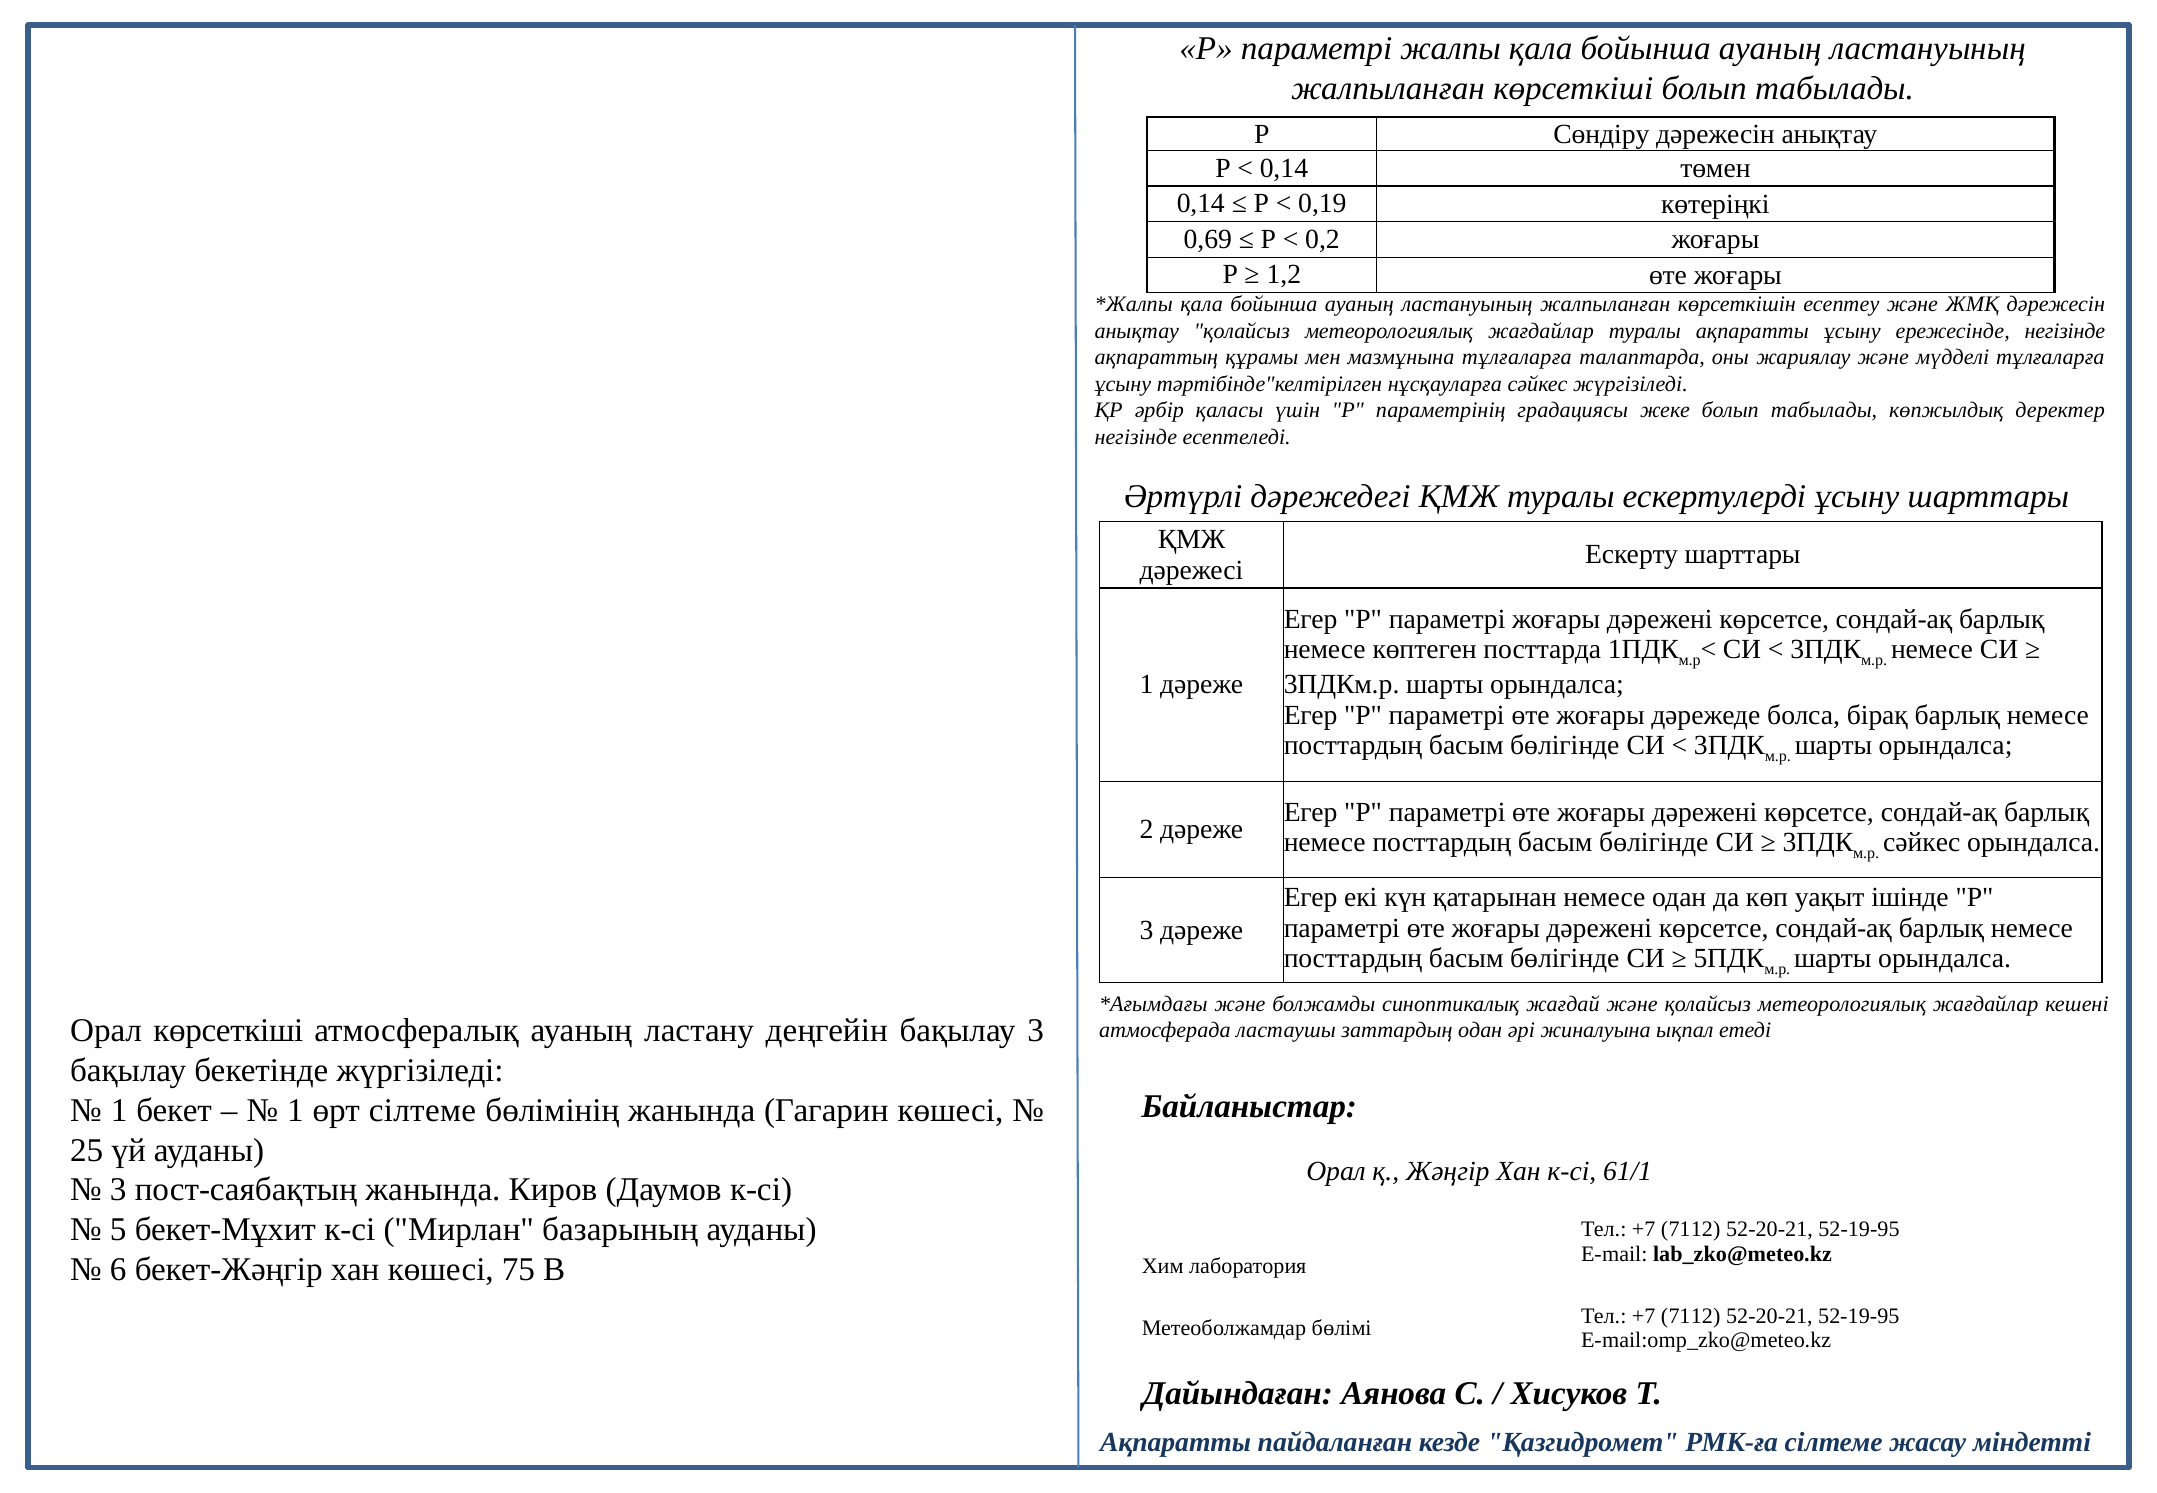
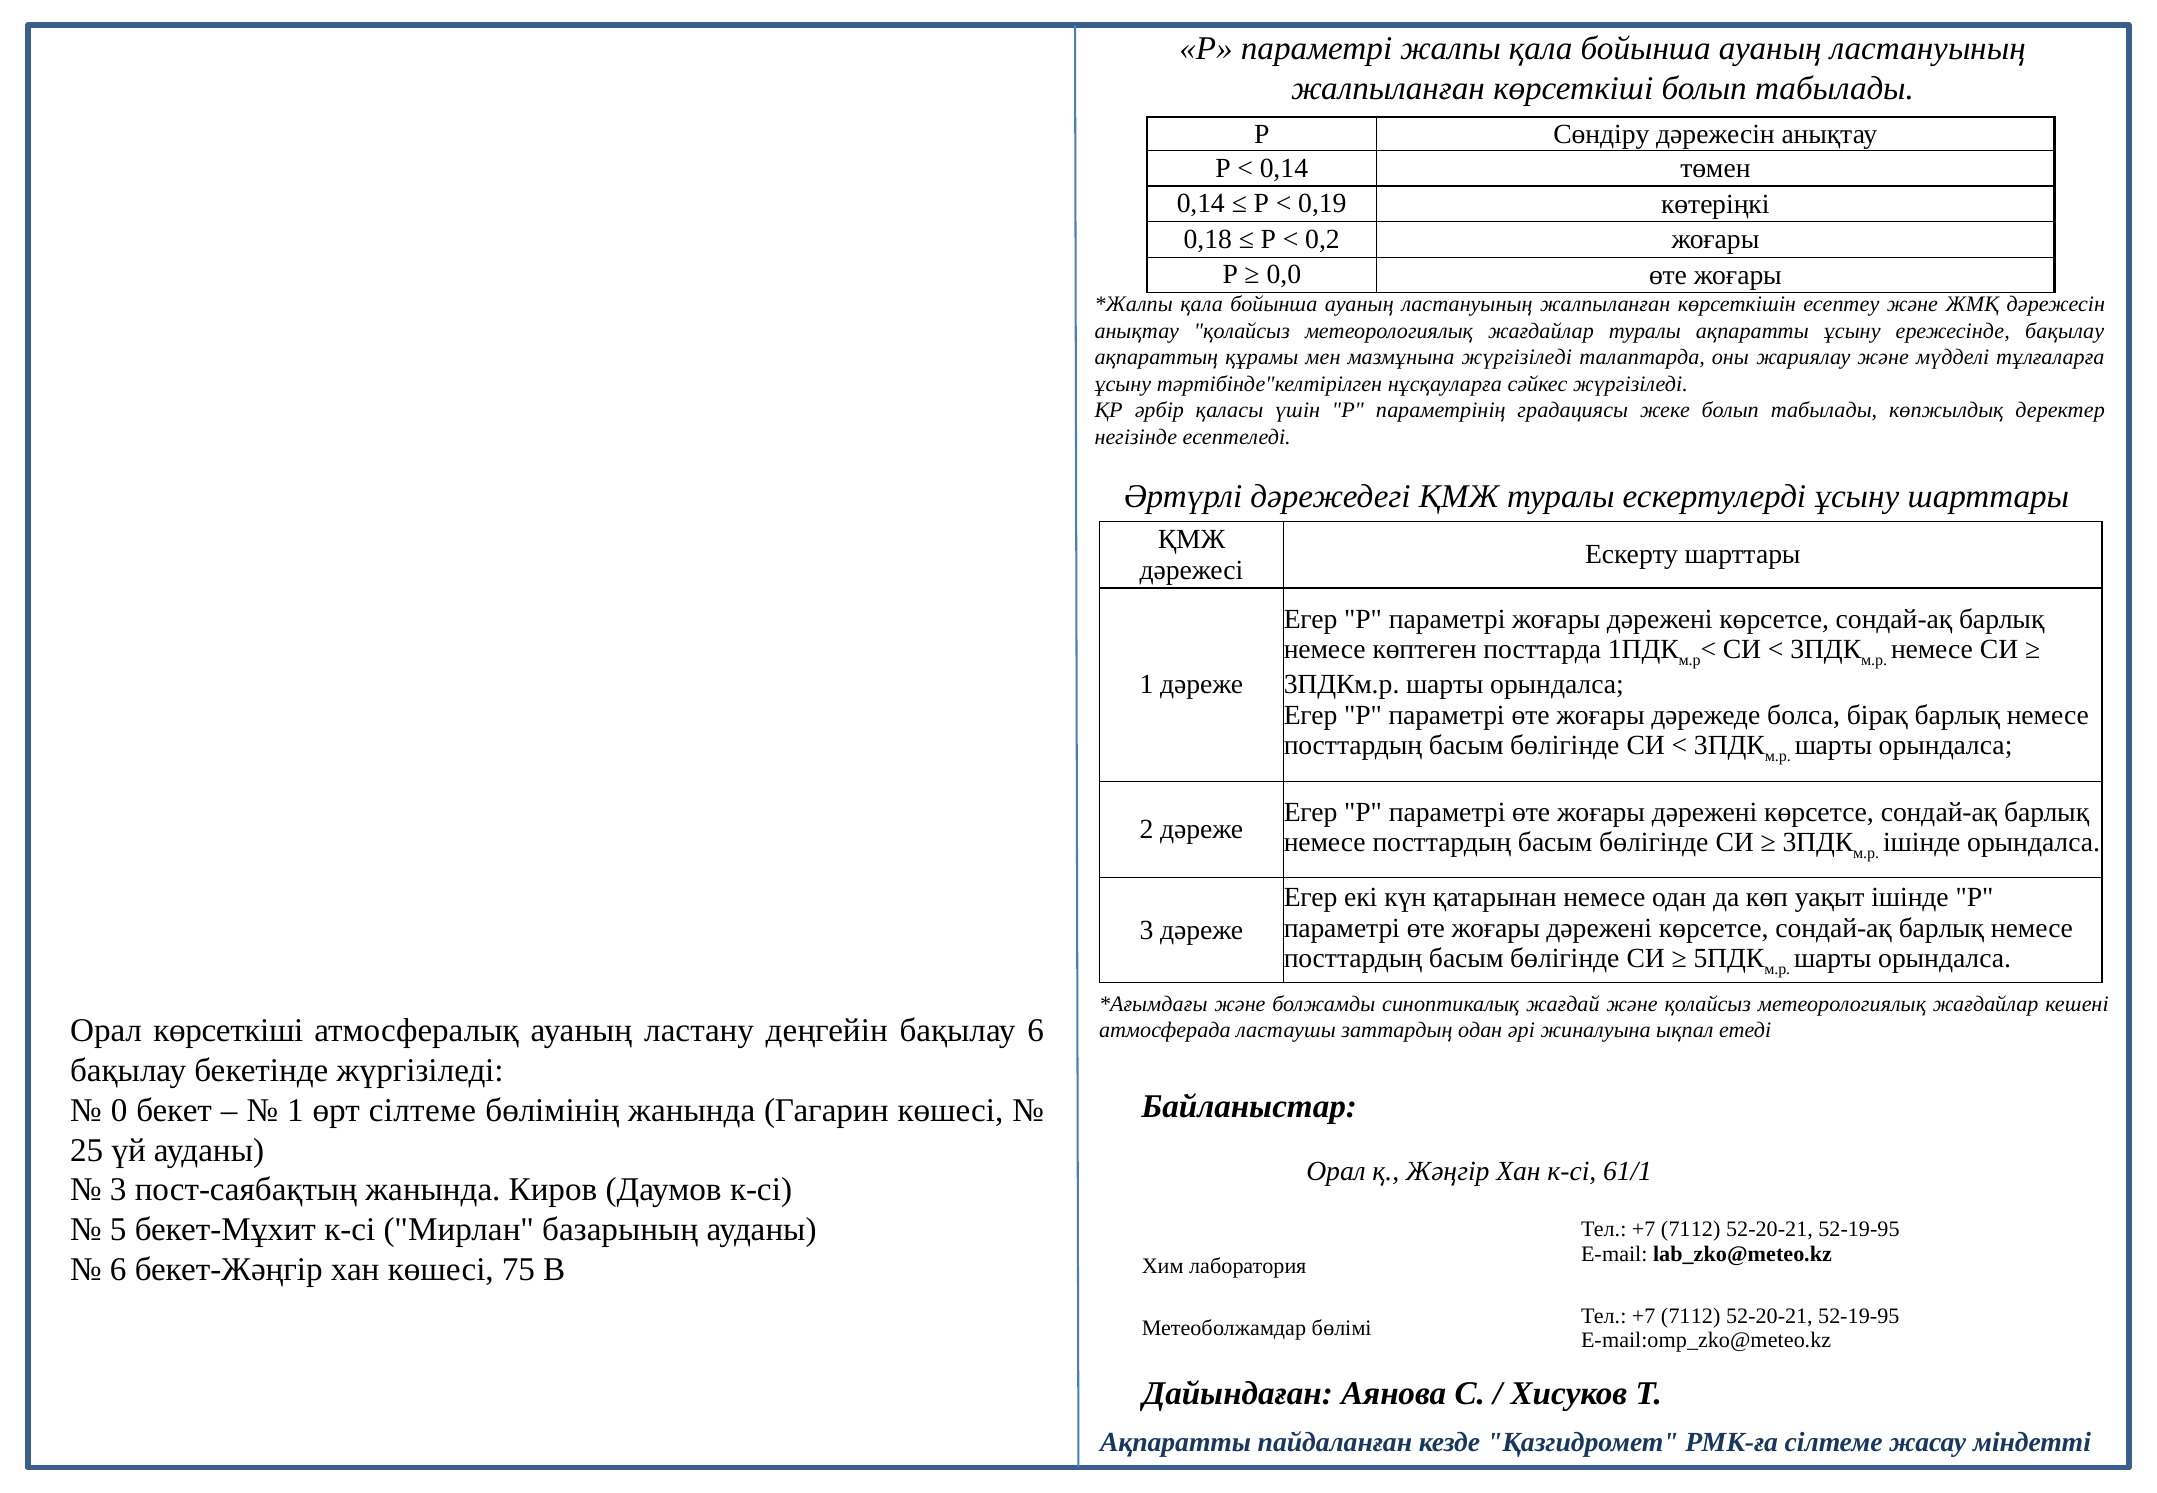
0,69: 0,69 -> 0,18 (1208, 239)
1,2: 1,2 -> 0,0 (1284, 275)
ережесінде негізінде: негізінде -> бақылау (2065, 331)
мазмұнына тұлғаларға: тұлғаларға -> жүргізіледі (1517, 358)
сәйкес: сәйкес -> ішінде (1922, 843)
бақылау 3: 3 -> 6 (1036, 1031)
1: 1 -> 0 (119, 1110)
